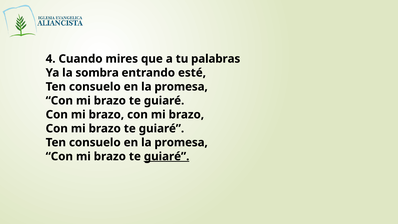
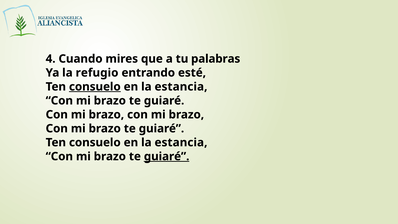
sombra: sombra -> refugio (97, 73)
consuelo underline: none -> present (95, 87)
promesa: promesa -> estancia (181, 87)
promesa: promesa -> estancia (181, 142)
